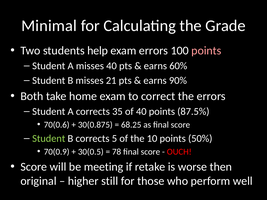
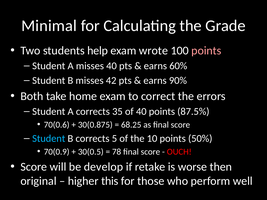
exam errors: errors -> wrote (153, 51)
21: 21 -> 42 (111, 81)
Student colour: light green -> light blue (49, 139)
meeting: meeting -> develop (103, 167)
still: still -> this (110, 181)
